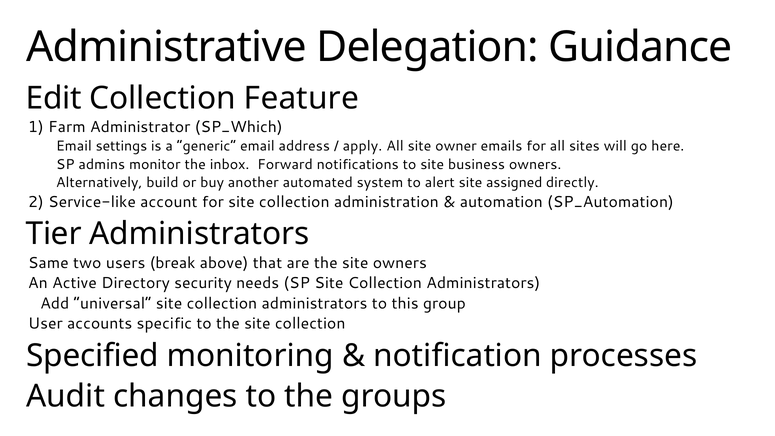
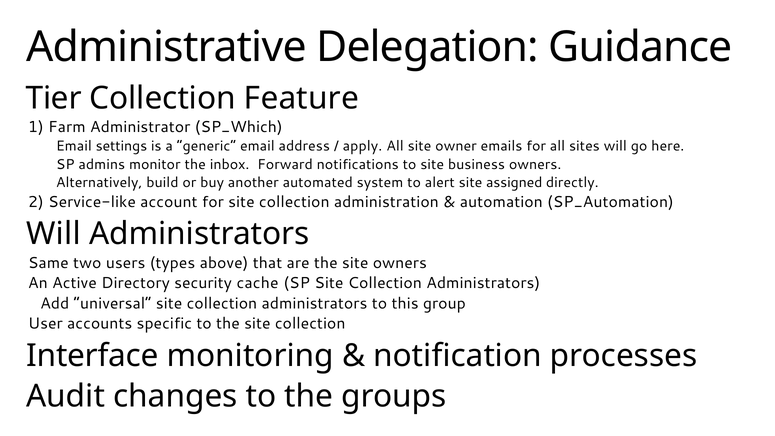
Edit: Edit -> Tier (54, 98)
Tier: Tier -> Will (53, 234)
break: break -> types (172, 263)
needs: needs -> cache (258, 283)
Specified: Specified -> Interface (92, 355)
